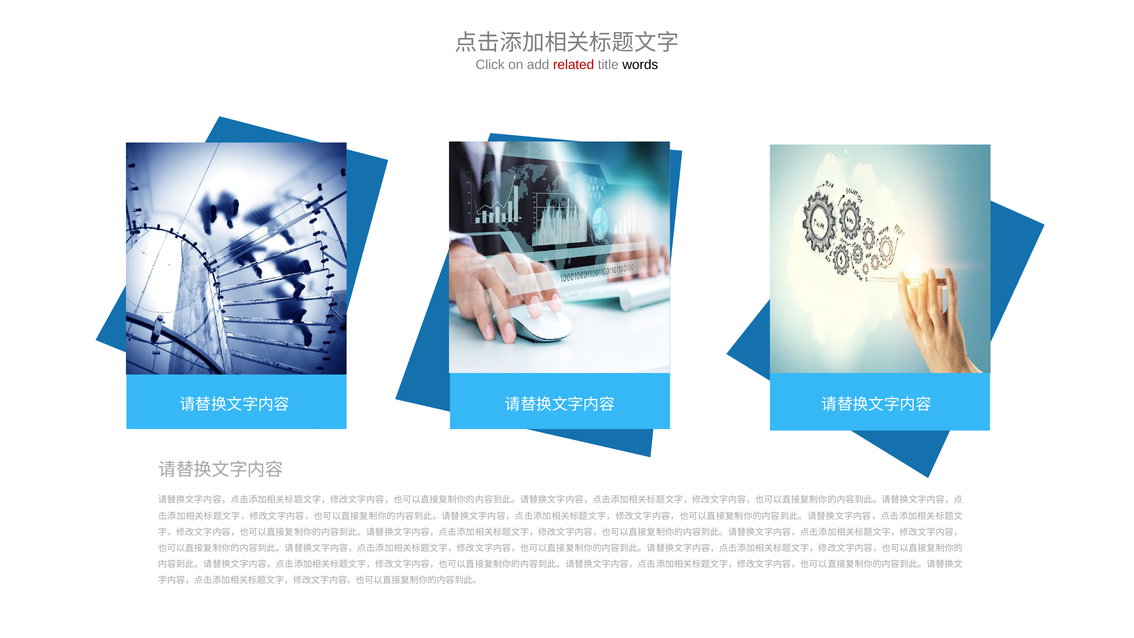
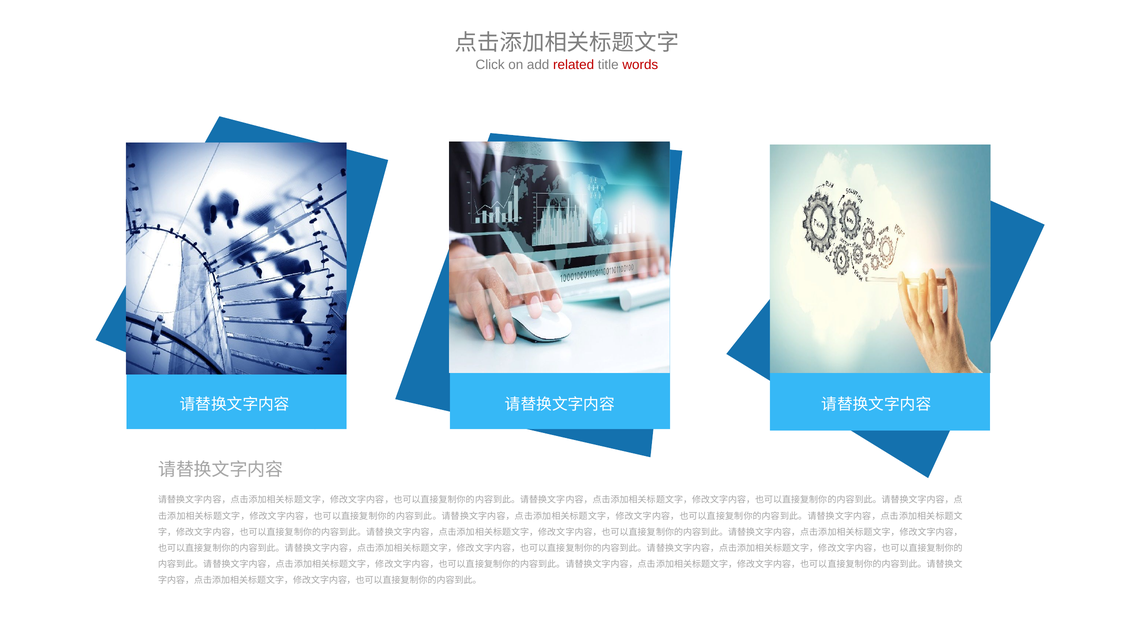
words colour: black -> red (640, 65)
